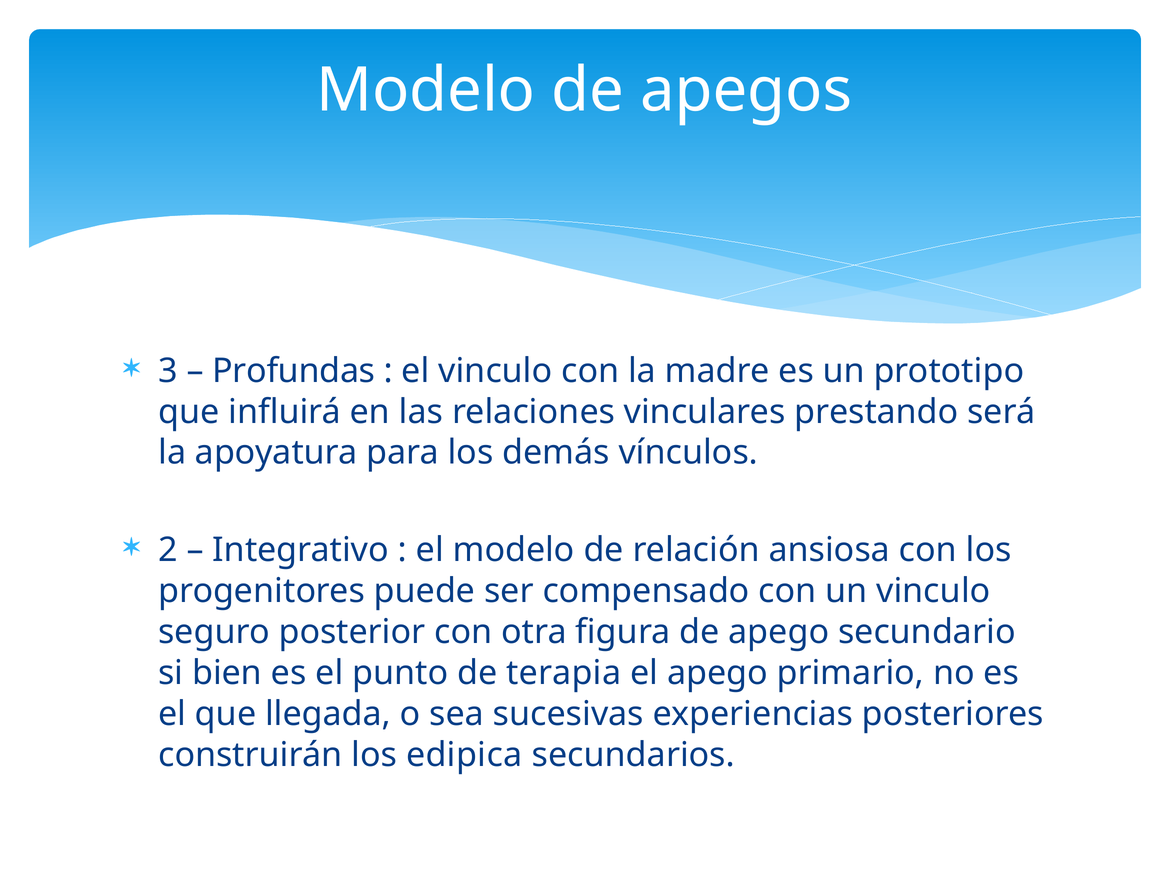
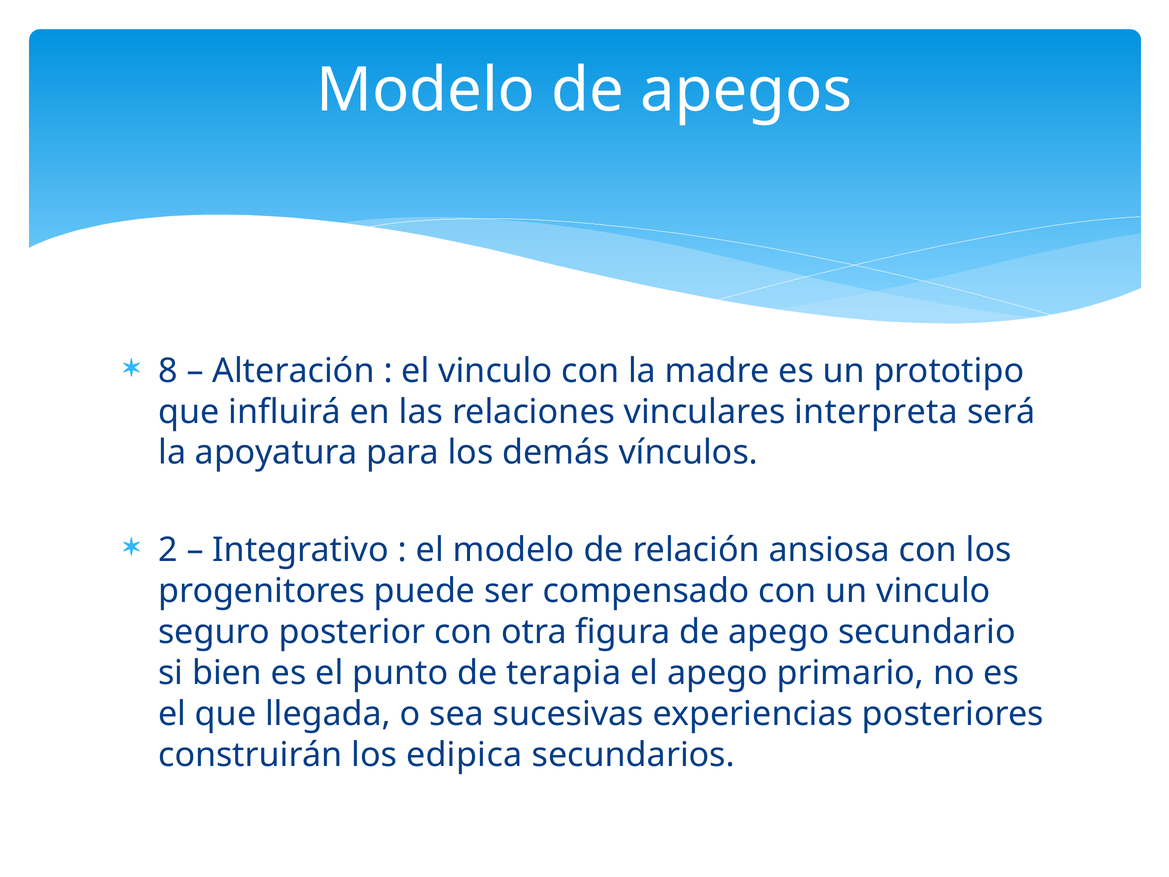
3: 3 -> 8 (168, 371)
Profundas: Profundas -> Alteración (294, 371)
prestando: prestando -> interpreta (876, 412)
